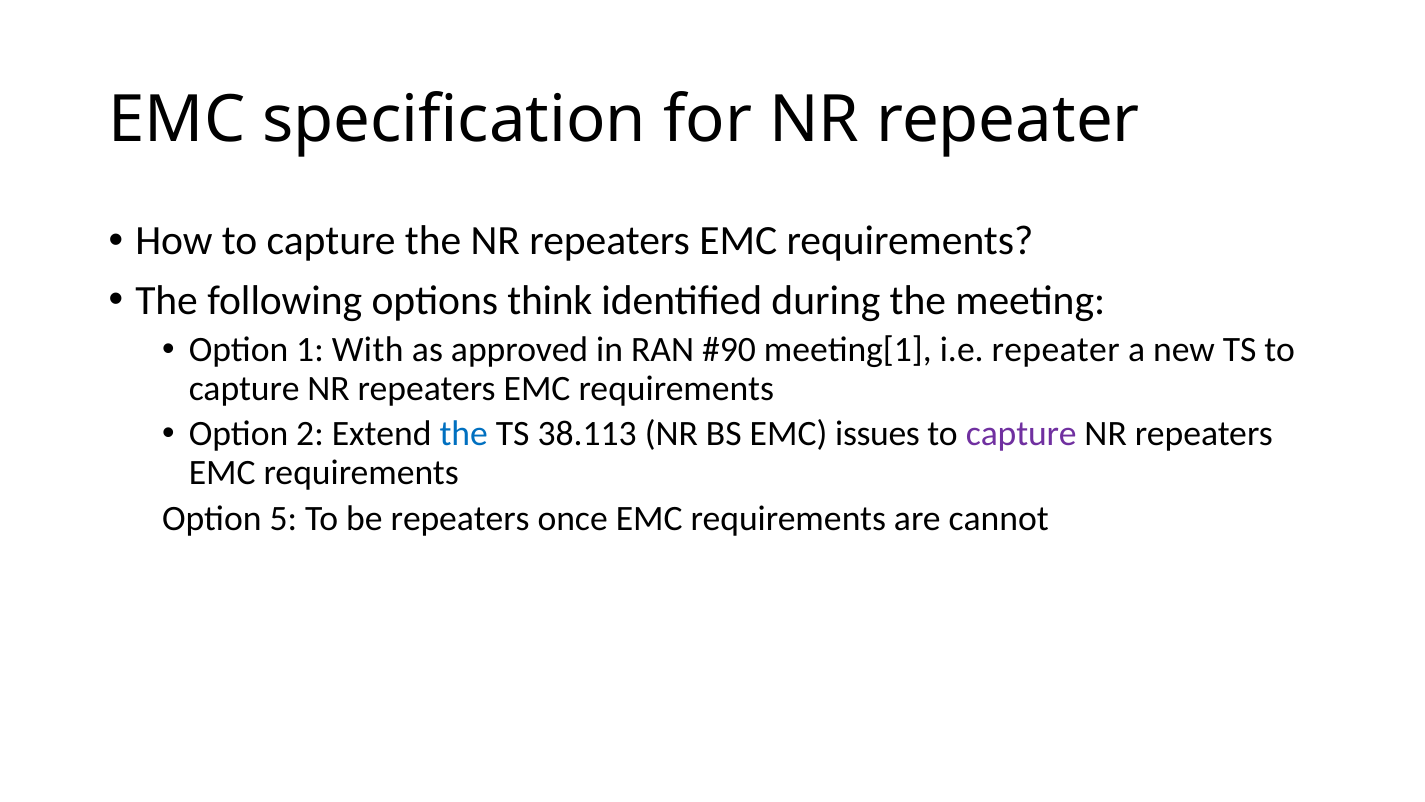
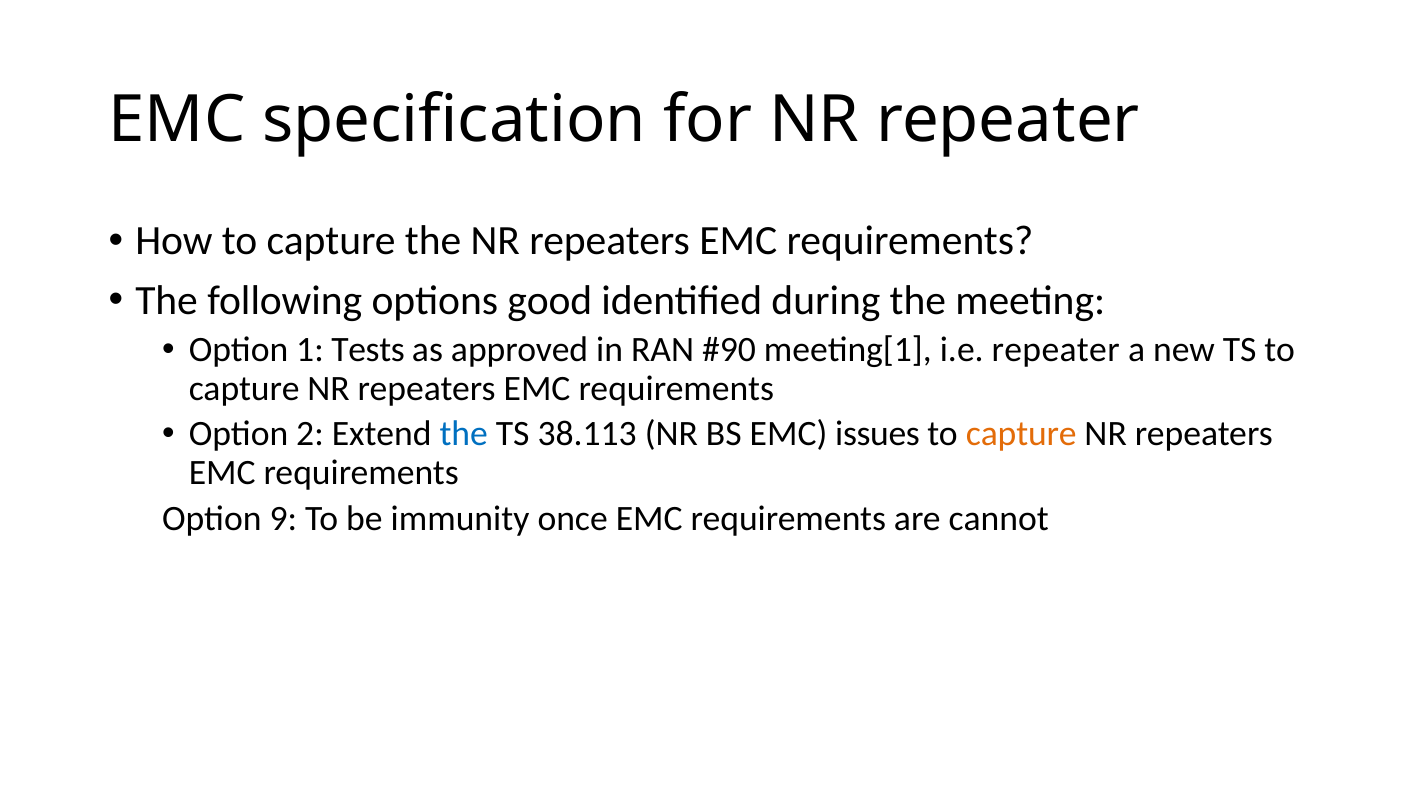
think: think -> good (550, 301)
With: With -> Tests (368, 350)
capture colour: purple -> orange (1021, 434)
5: 5 -> 9 (283, 518)
be repeaters: repeaters -> immunity (460, 518)
